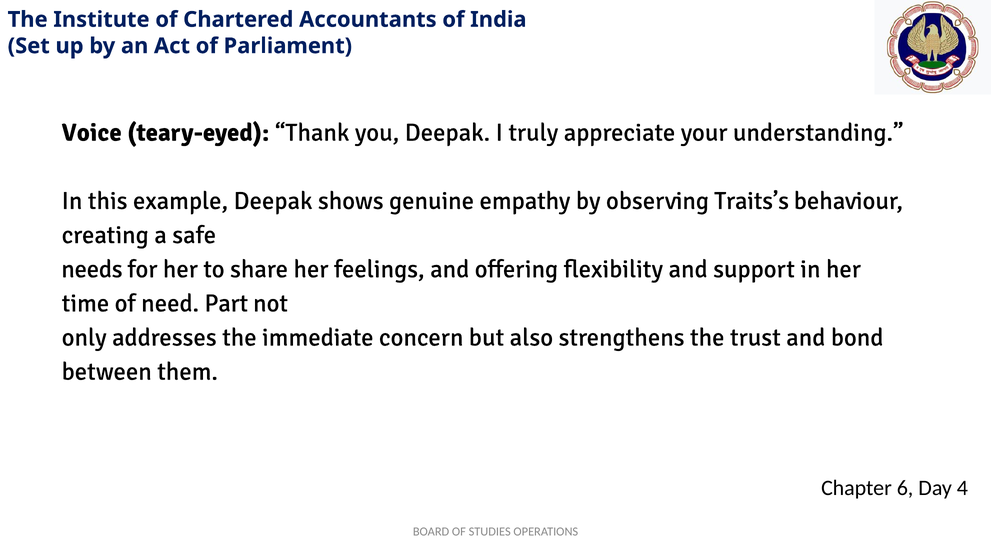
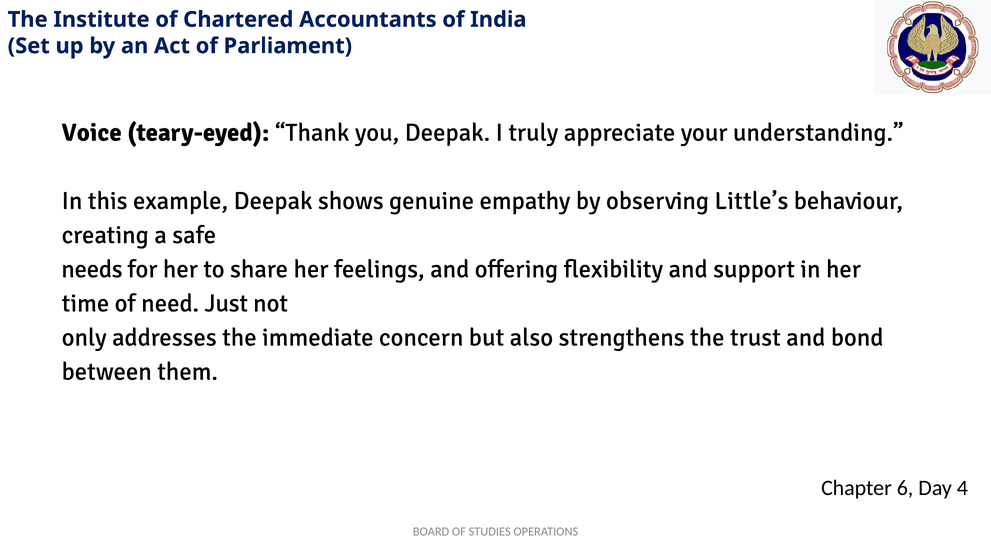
Traits’s: Traits’s -> Little’s (751, 201)
Part: Part -> Just (226, 304)
